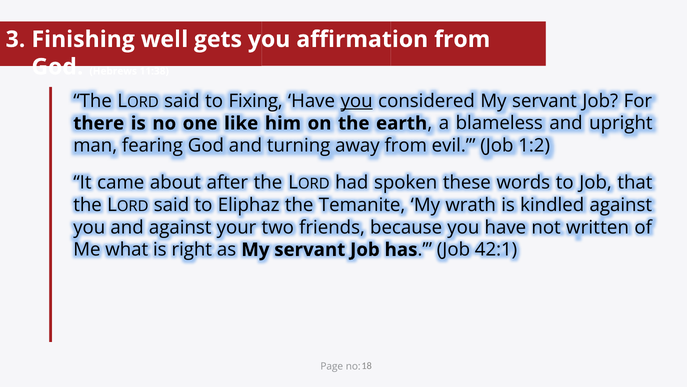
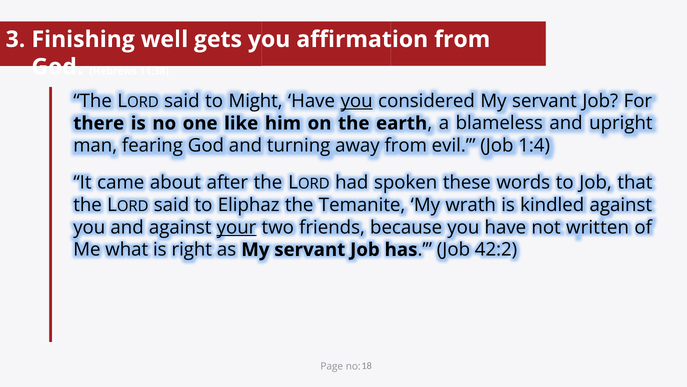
Fixing: Fixing -> Might (256, 101)
1:2: 1:2 -> 1:4 (534, 146)
your underline: none -> present (237, 228)
42:1: 42:1 -> 42:2 (496, 250)
